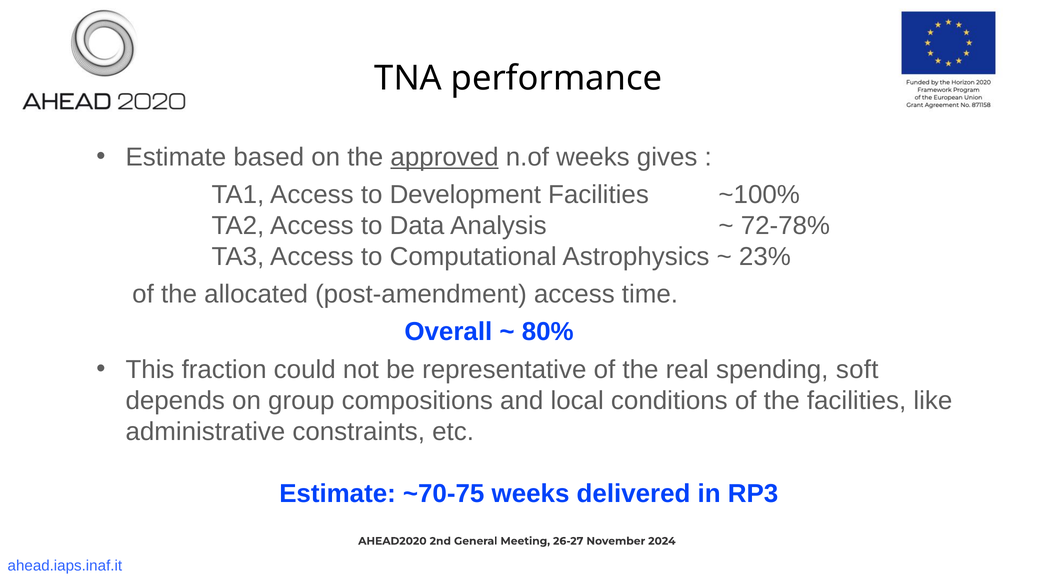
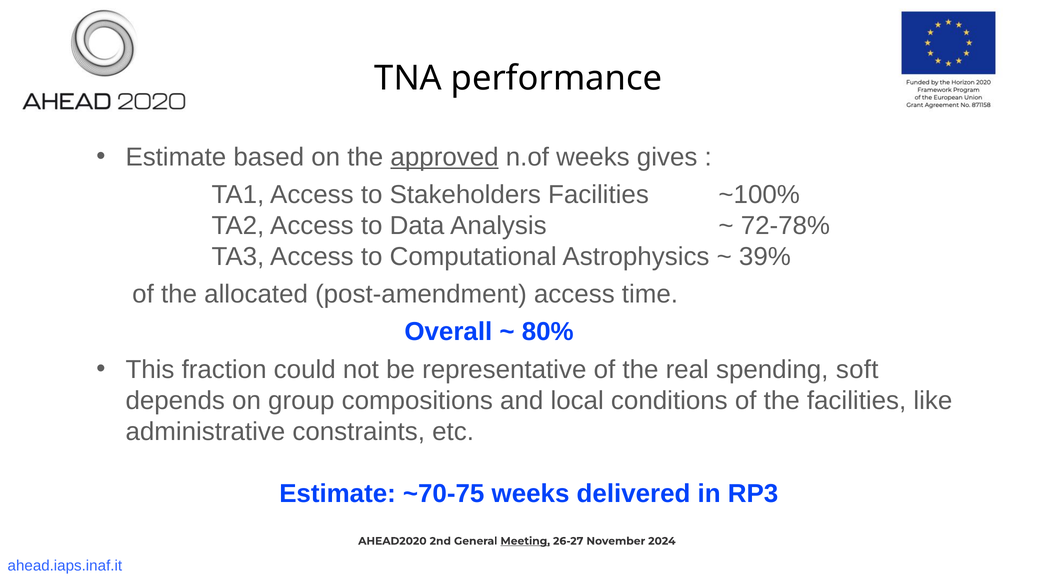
Development: Development -> Stakeholders (465, 195)
23%: 23% -> 39% (765, 257)
Meeting underline: none -> present (525, 541)
